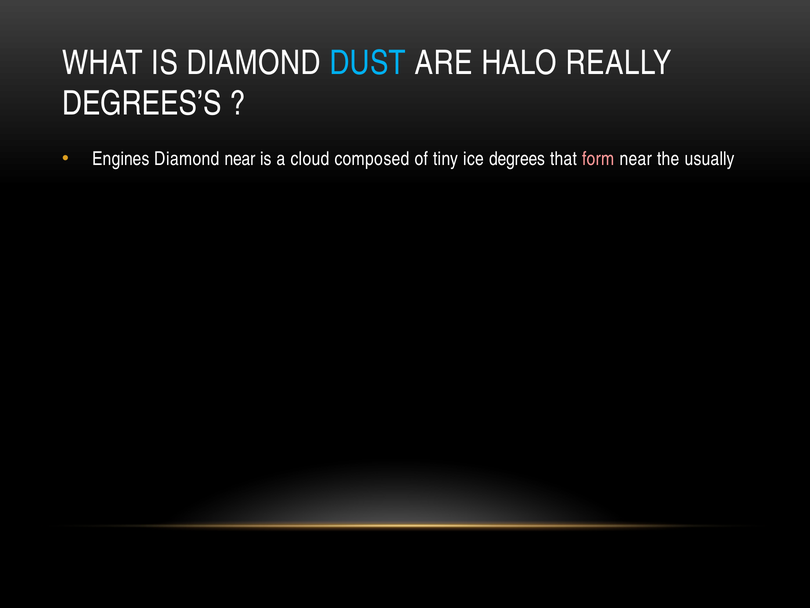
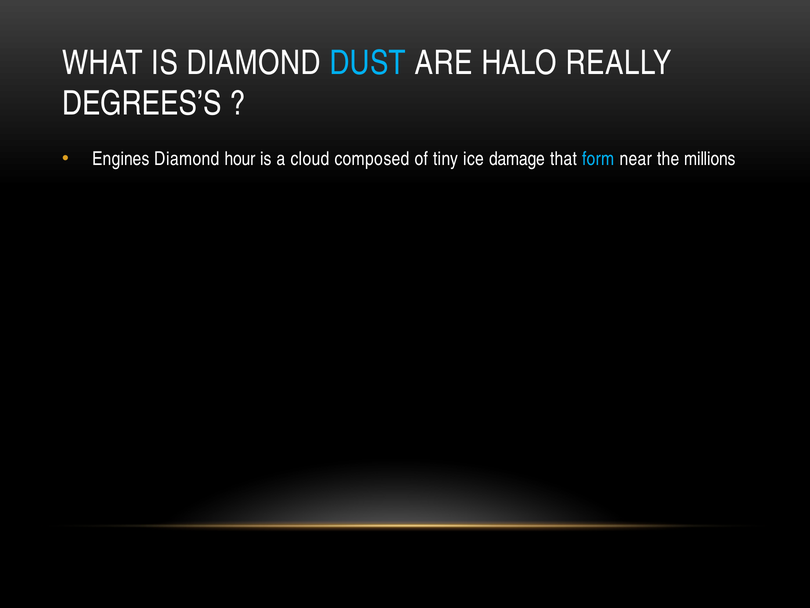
Diamond near: near -> hour (240, 159)
degrees: degrees -> damage (517, 159)
form colour: pink -> light blue (598, 159)
usually: usually -> millions (710, 159)
